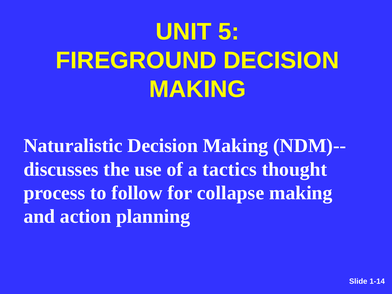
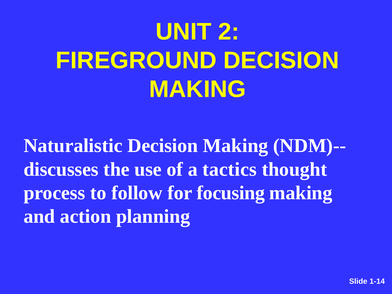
5: 5 -> 2 (229, 32)
collapse: collapse -> focusing (231, 193)
